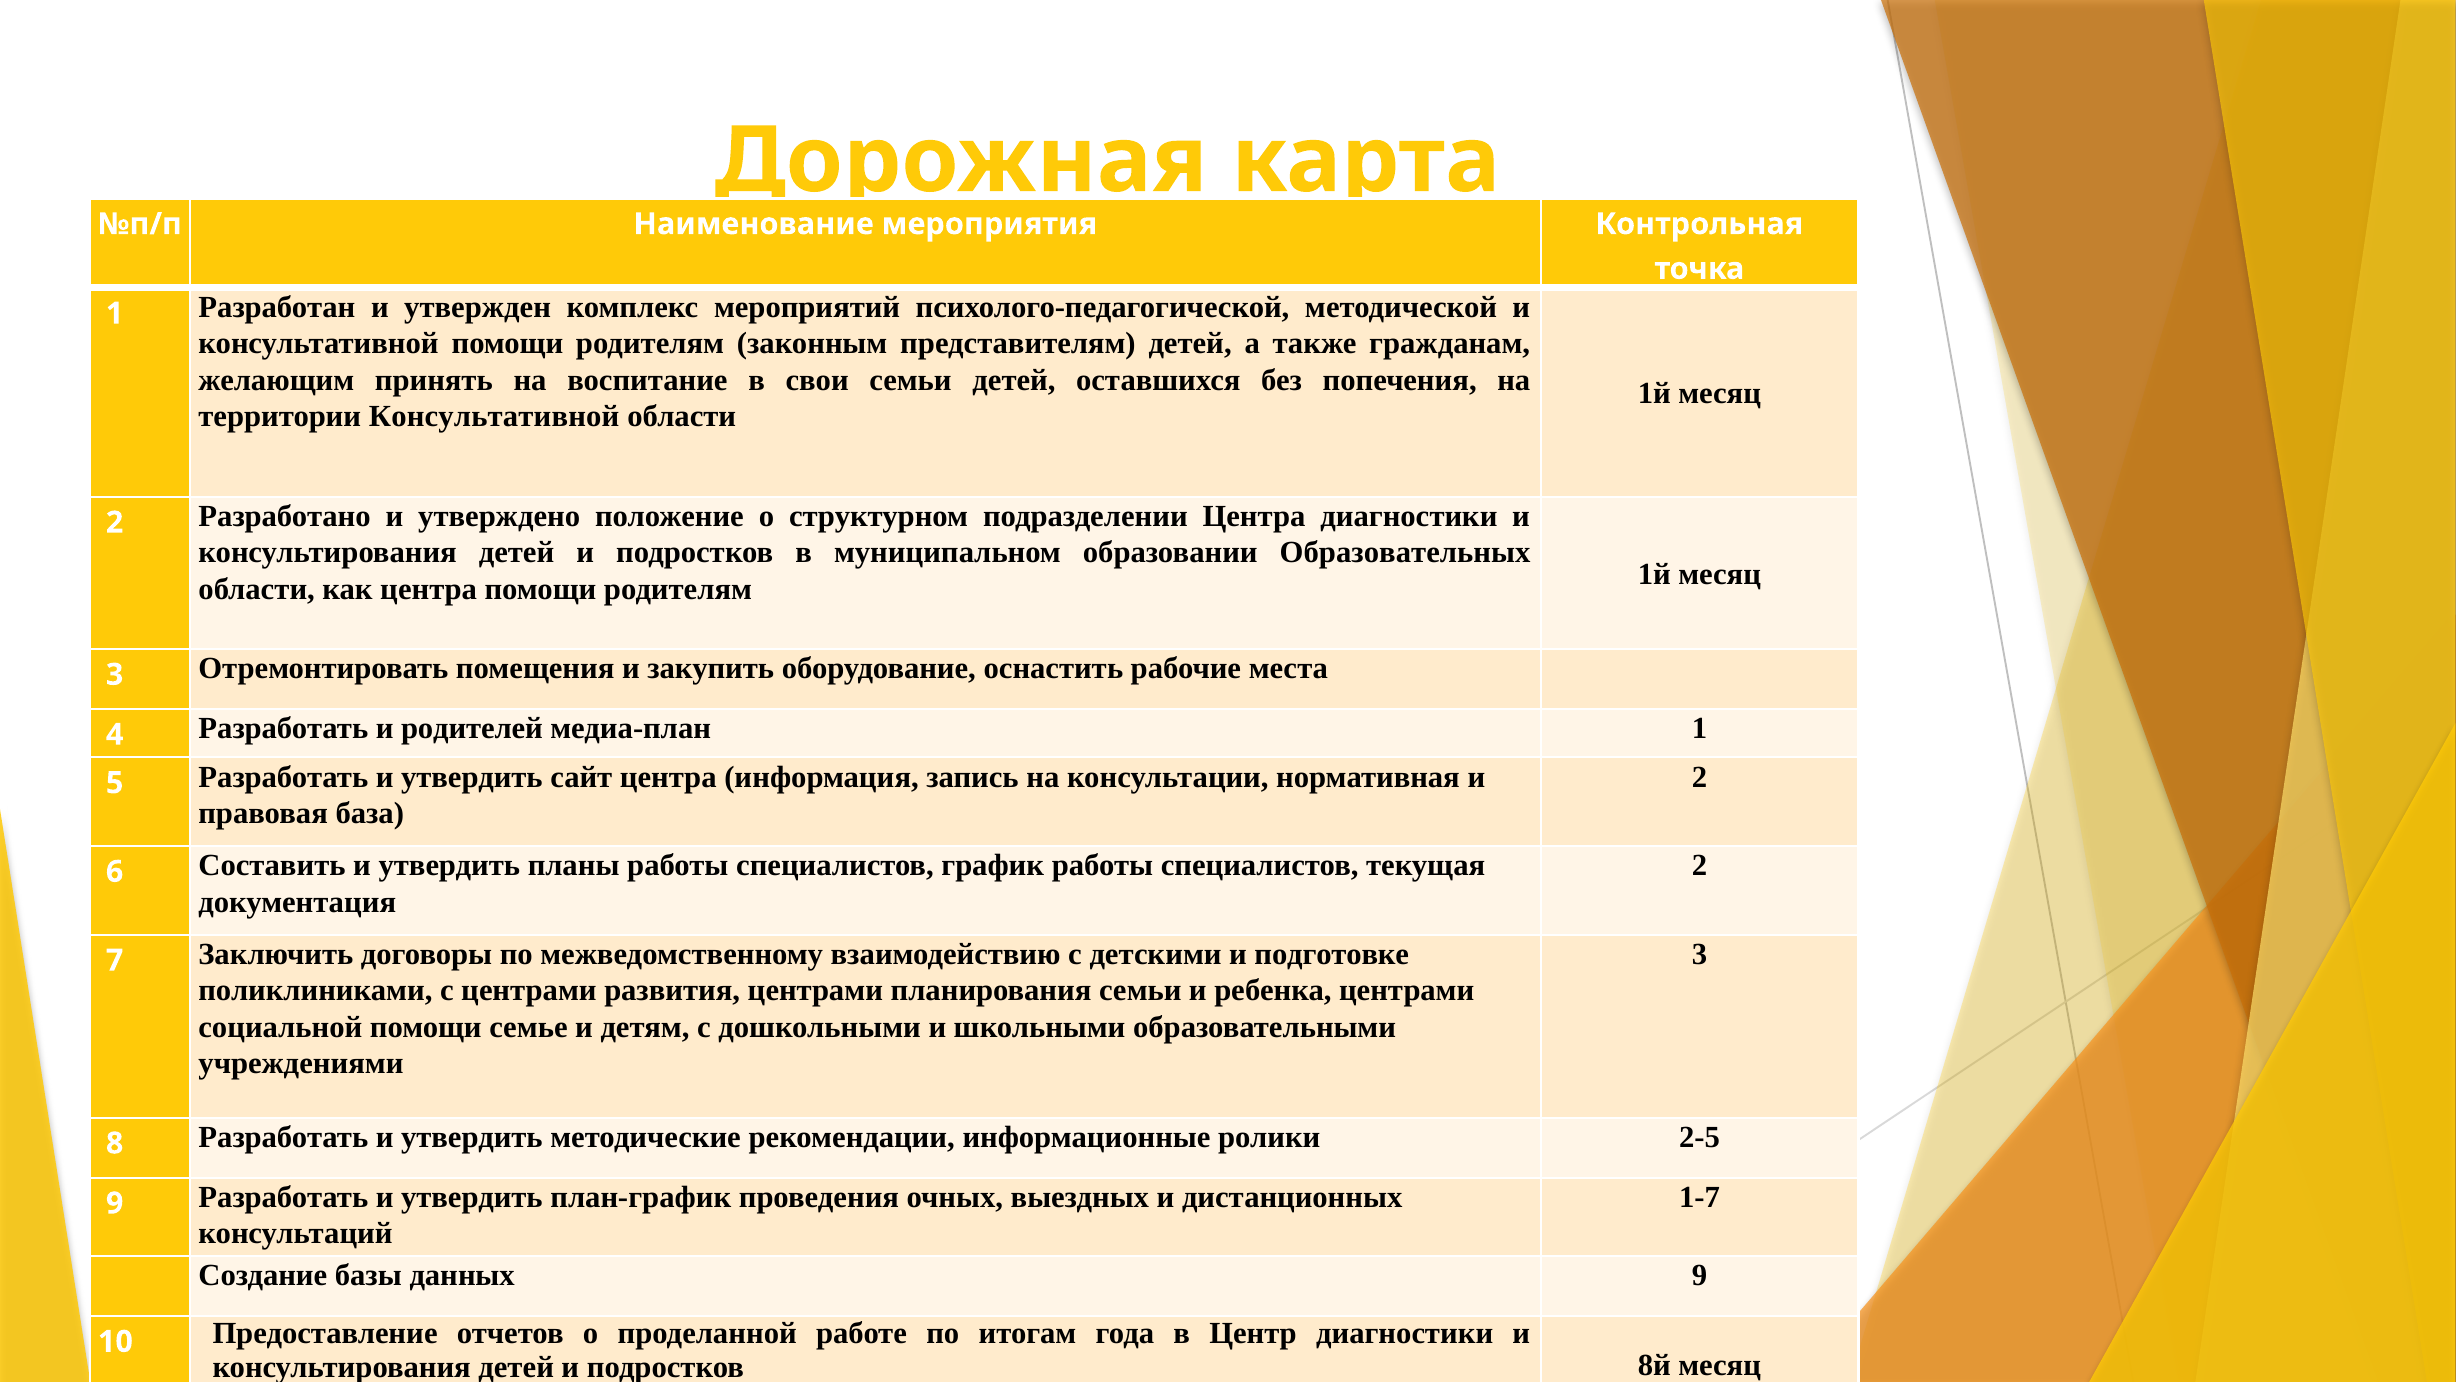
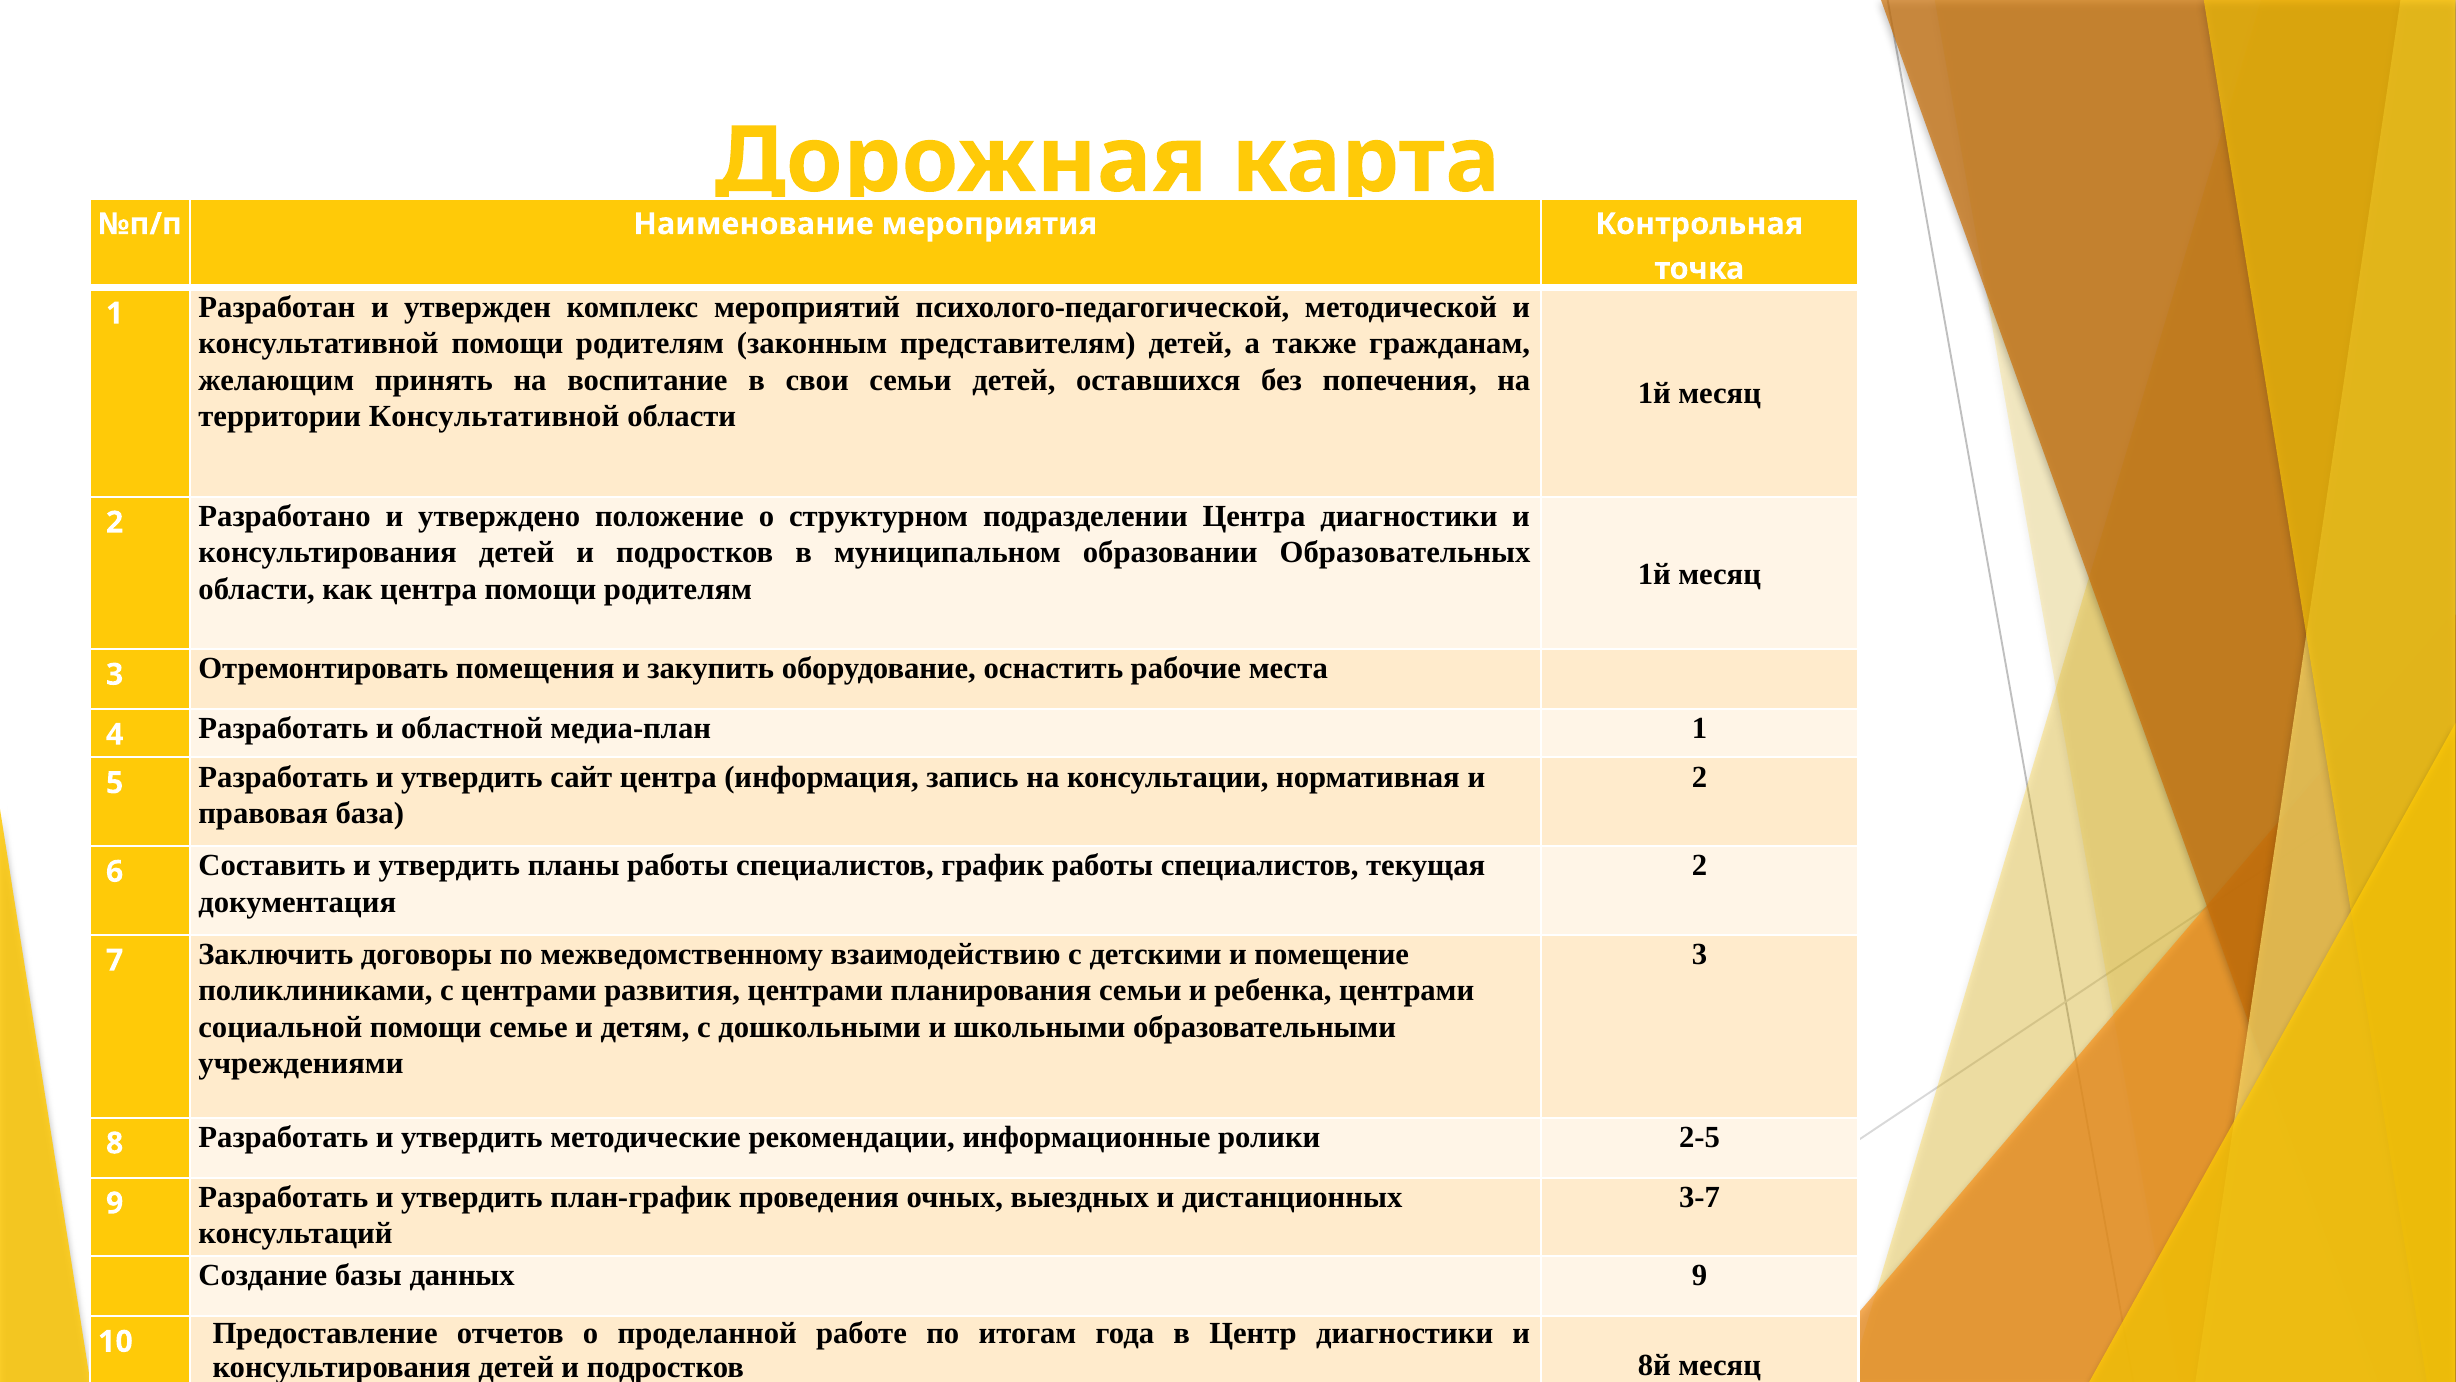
родителей: родителей -> областной (472, 728)
подготовке: подготовке -> помещение (1332, 954)
1-7: 1-7 -> 3-7 (1699, 1197)
